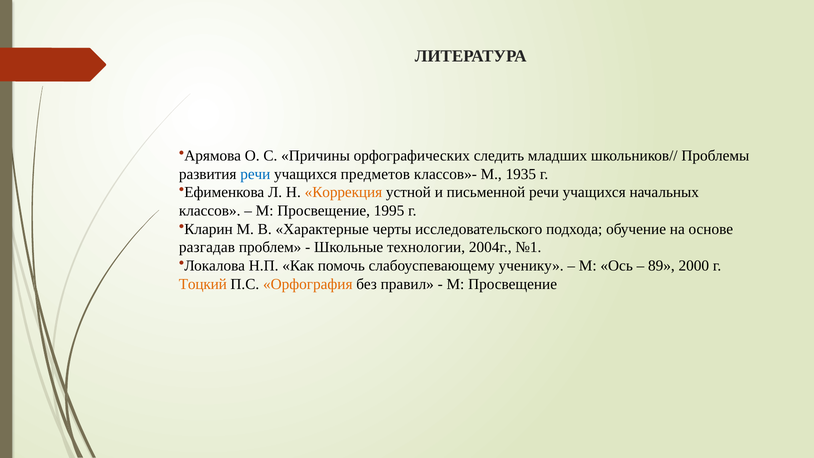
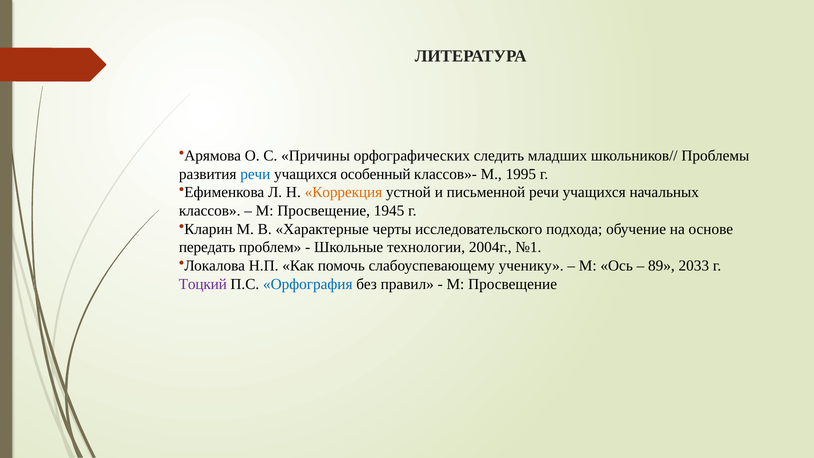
предметов: предметов -> особенный (376, 174)
1935: 1935 -> 1995 (521, 174)
1995: 1995 -> 1945 (389, 211)
разгадав: разгадав -> передать (207, 247)
2000: 2000 -> 2033 (694, 266)
Тоцкий colour: orange -> purple (203, 284)
Орфография colour: orange -> blue (308, 284)
